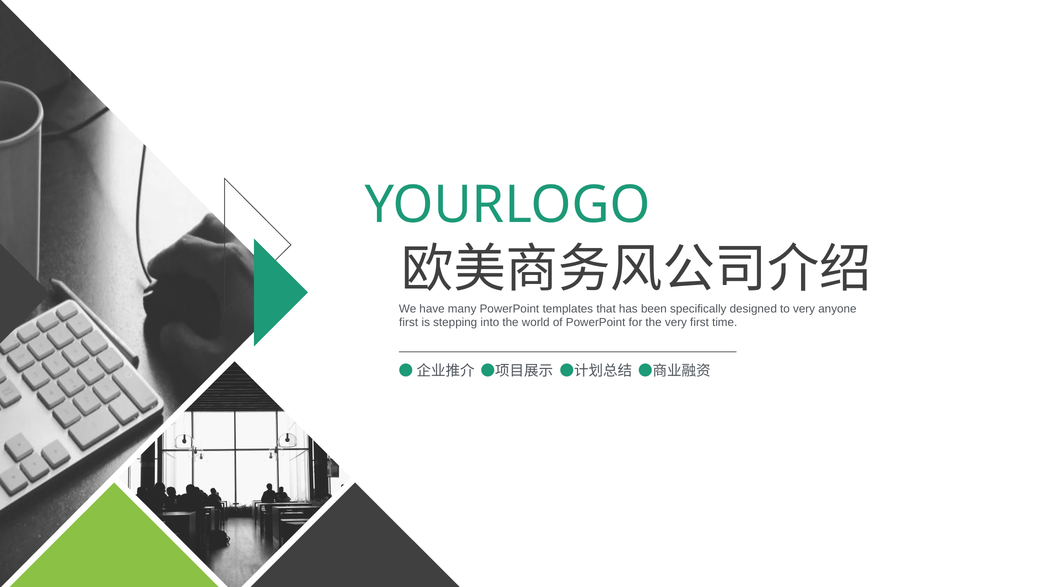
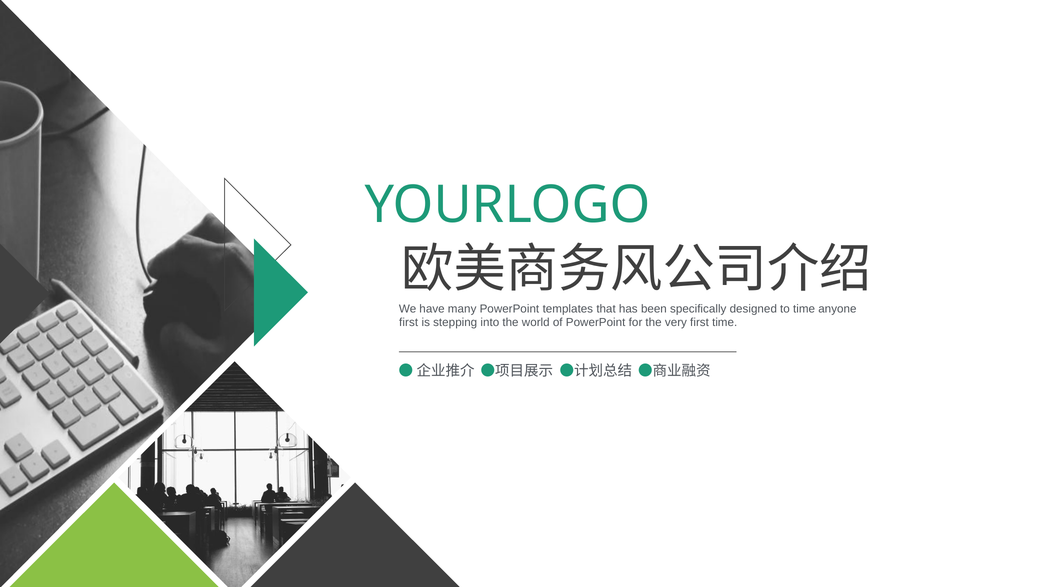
to very: very -> time (804, 309)
